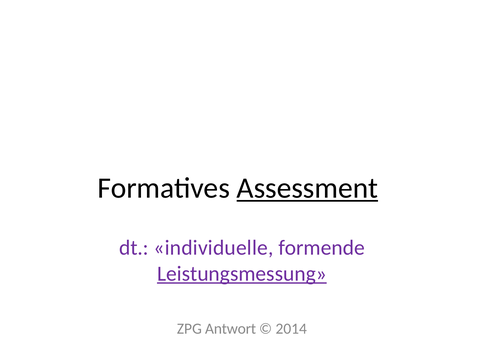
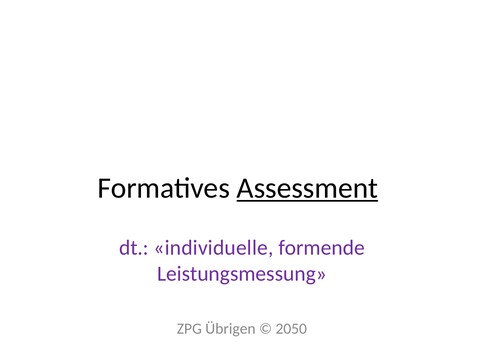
Leistungsmessung underline: present -> none (242, 274)
Antwort: Antwort -> Übrigen (230, 329)
2014: 2014 -> 2050 (291, 329)
